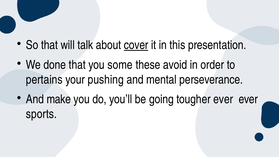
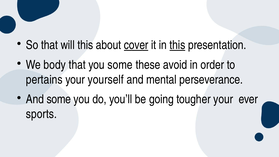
will talk: talk -> this (85, 45)
this underline: none -> present (177, 45)
done: done -> body (55, 65)
pushing: pushing -> yourself (106, 80)
And make: make -> some (59, 99)
tougher ever: ever -> your (223, 99)
